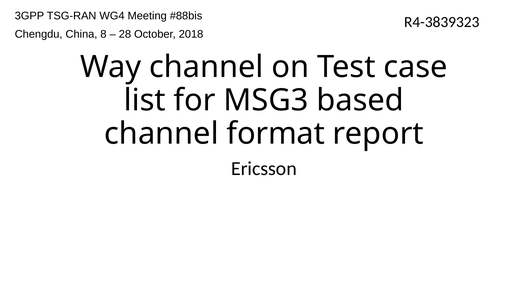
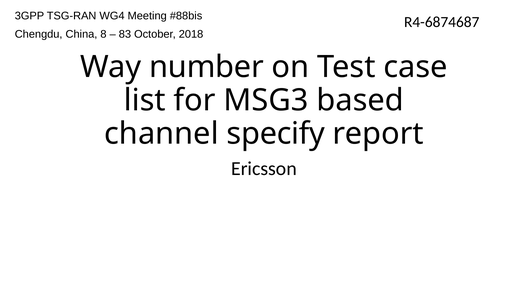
R4-3839323: R4-3839323 -> R4-6874687 (442, 22)
28: 28 -> 83 (125, 34)
Way channel: channel -> number (206, 67)
format: format -> specify (276, 134)
